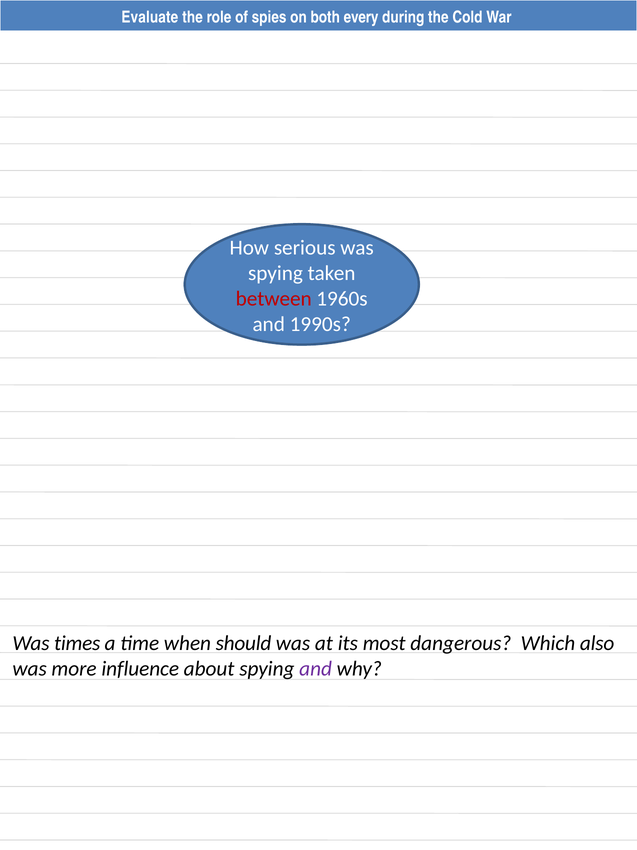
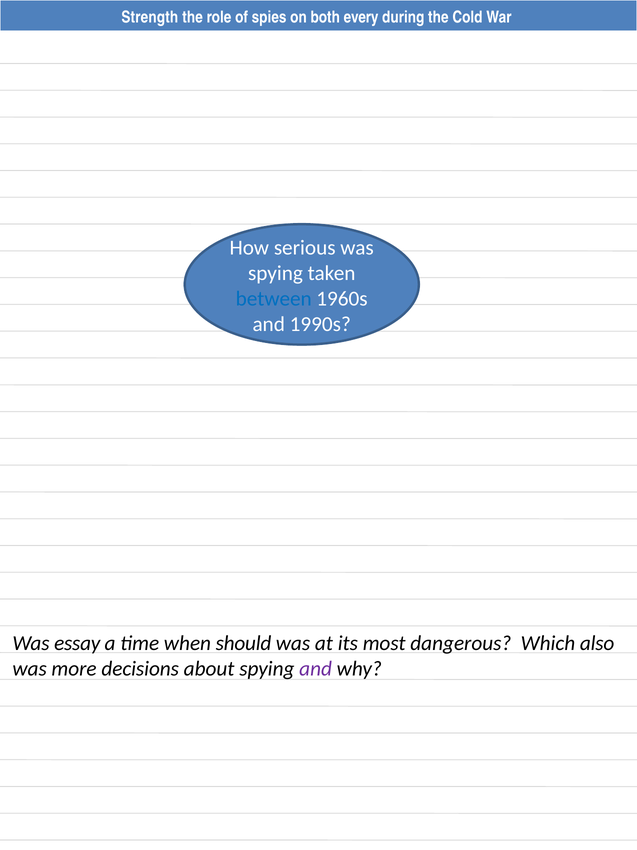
Evaluate: Evaluate -> Strength (150, 17)
between colour: red -> blue (274, 298)
times: times -> essay (77, 643)
influence: influence -> decisions (140, 668)
